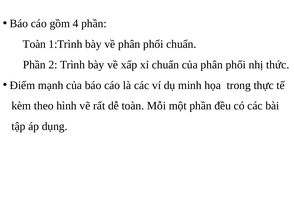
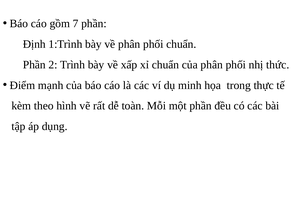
4: 4 -> 7 (76, 24)
Toàn: Toàn -> Định (34, 44)
